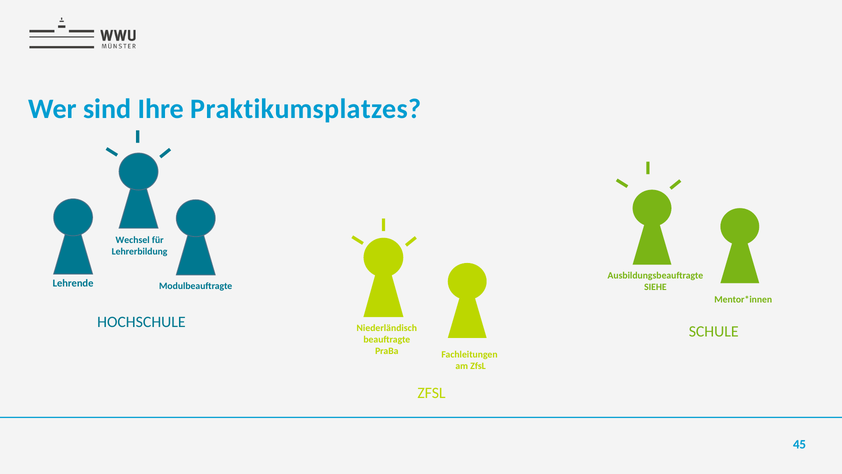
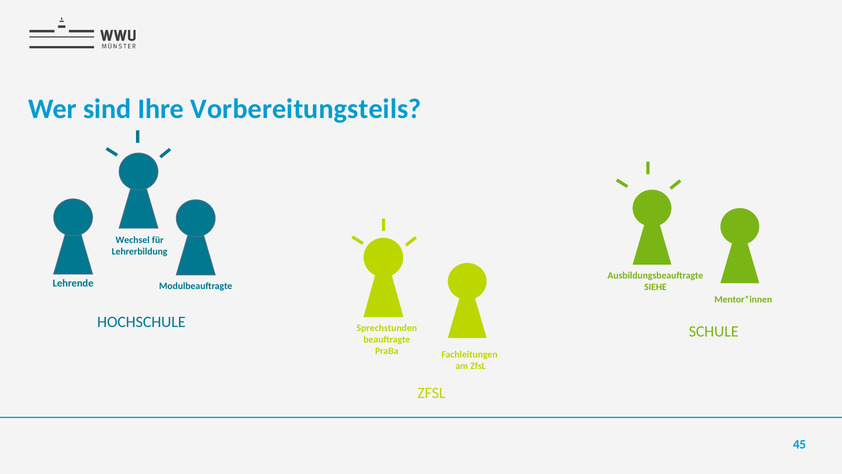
Praktikumsplatzes: Praktikumsplatzes -> Vorbereitungsteils (306, 109)
Niederländisch: Niederländisch -> Sprechstunden (387, 328)
